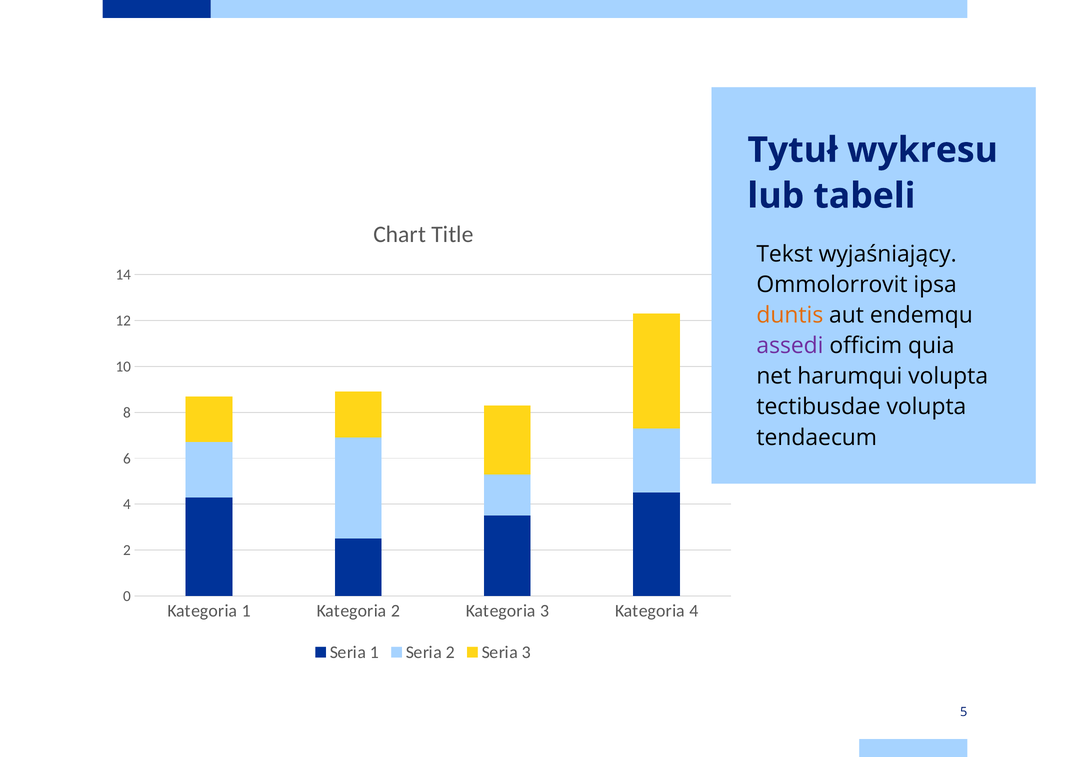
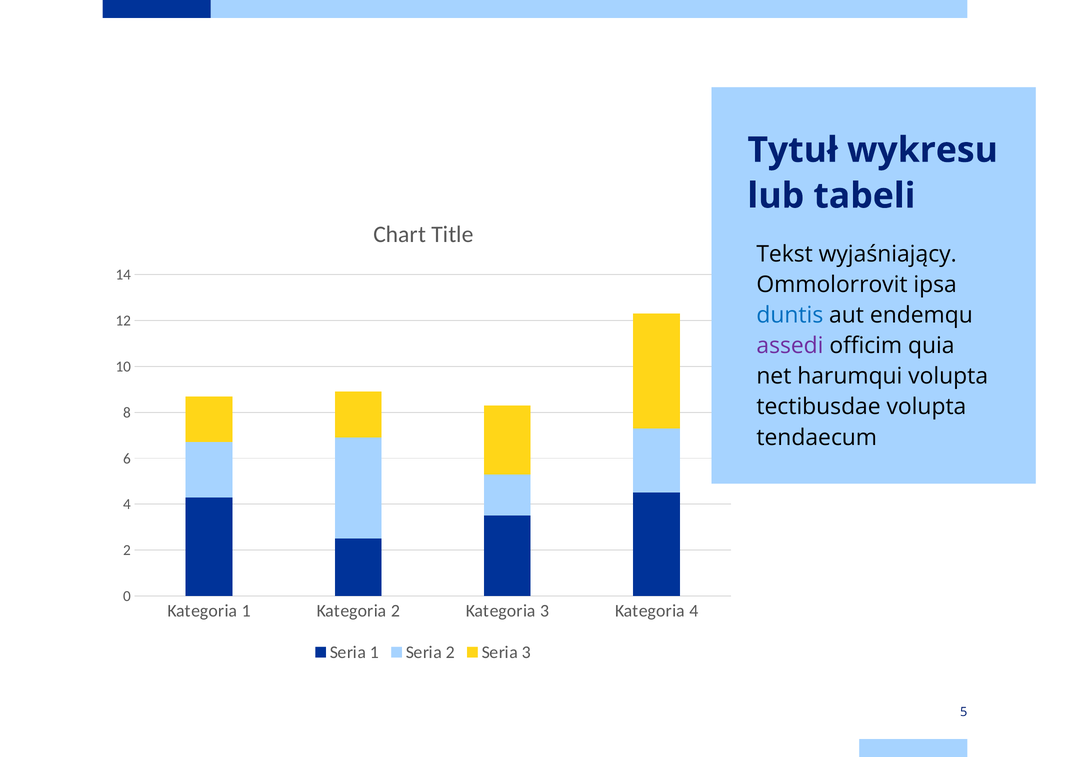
duntis colour: orange -> blue (790, 315)
